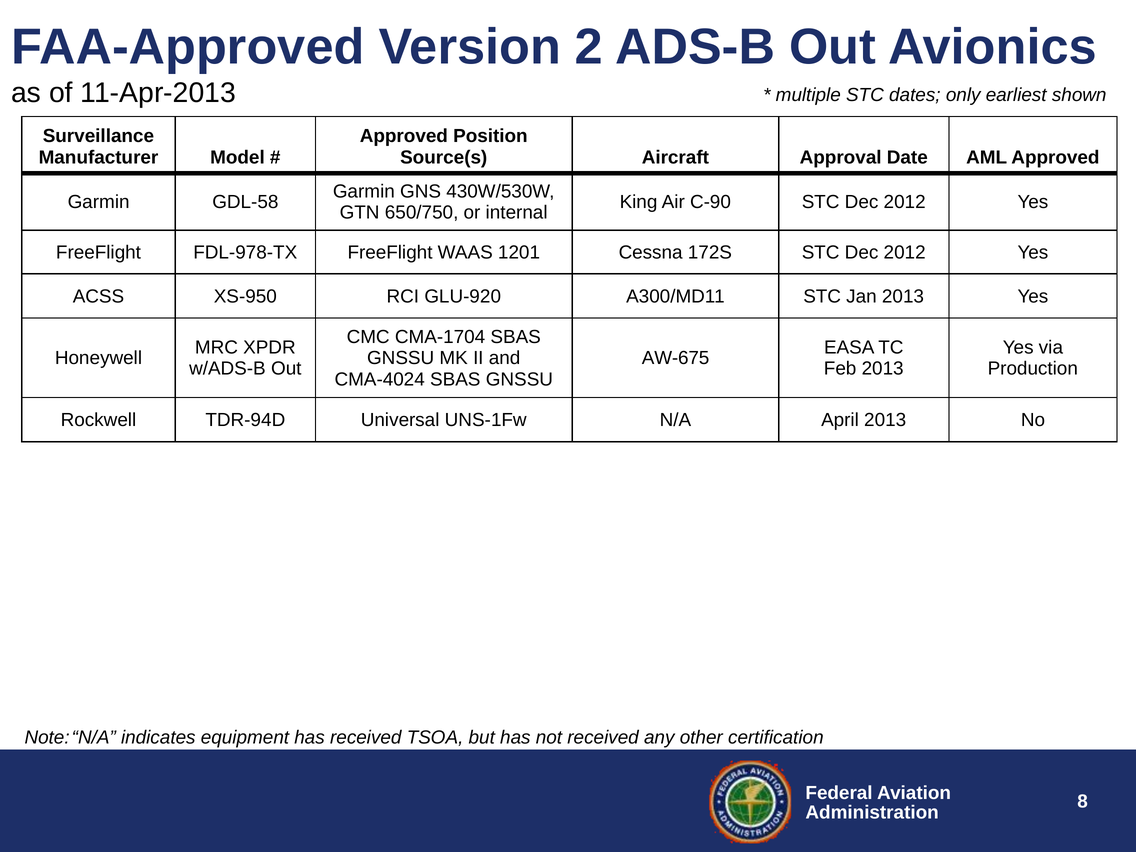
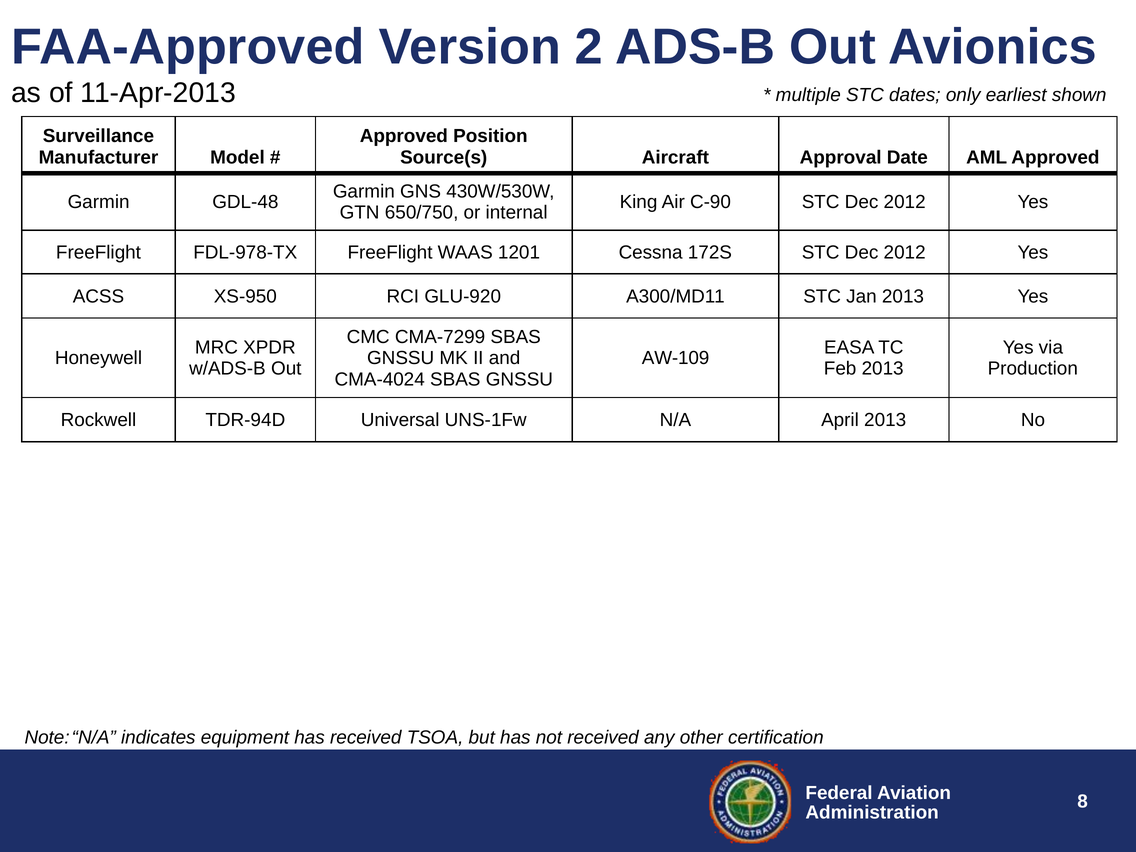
GDL-58: GDL-58 -> GDL-48 (245, 202)
CMA-1704: CMA-1704 -> CMA-7299 (440, 337)
AW-675: AW-675 -> AW-109 (676, 358)
